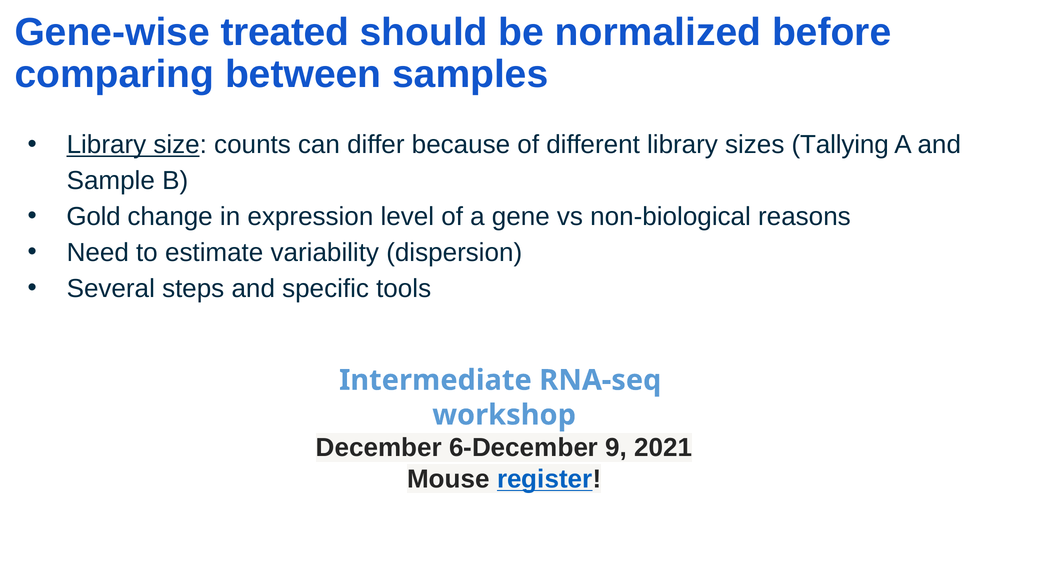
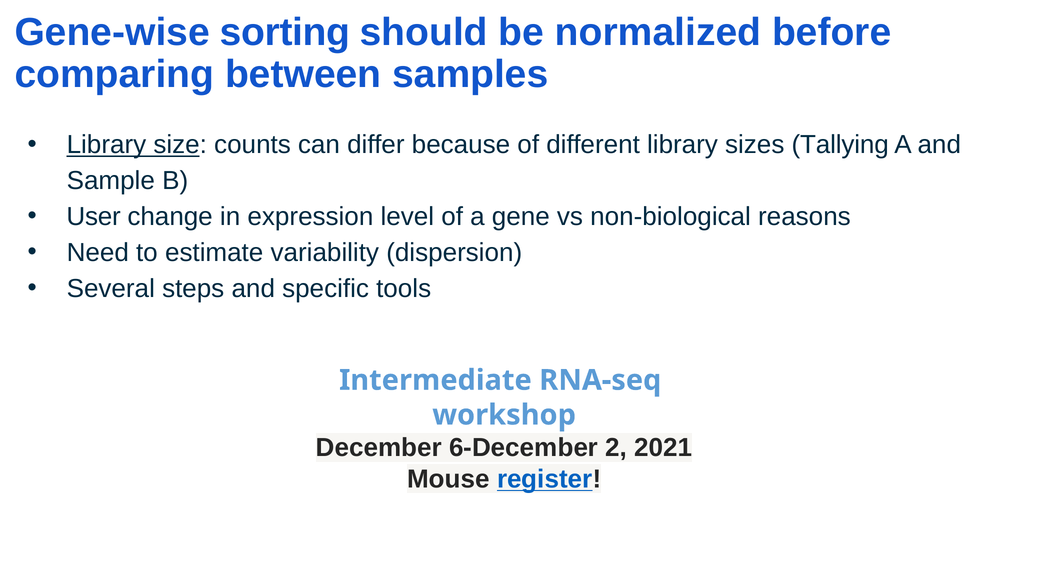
treated: treated -> sorting (285, 32)
Gold: Gold -> User (94, 217)
9: 9 -> 2 (616, 448)
